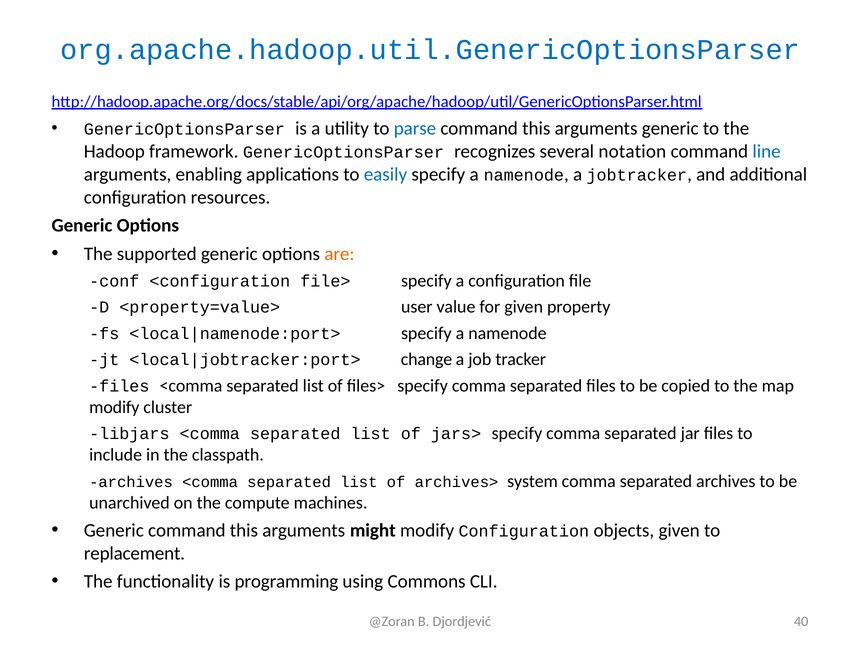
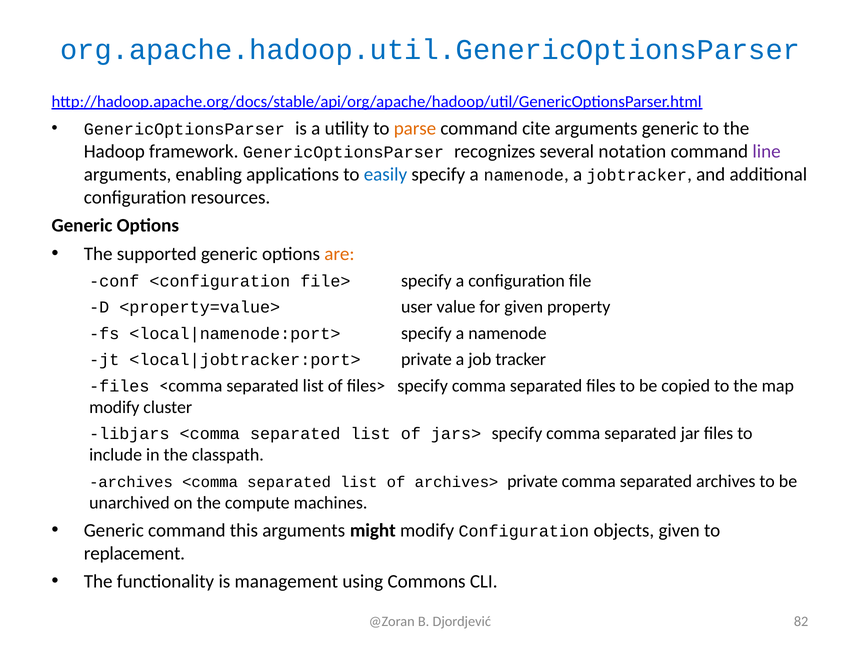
parse colour: blue -> orange (415, 129)
this: this -> cite (536, 129)
line colour: blue -> purple (767, 152)
change: change -> private (426, 360)
archives> system: system -> private (532, 481)
programming: programming -> management (286, 581)
40: 40 -> 82 (801, 622)
